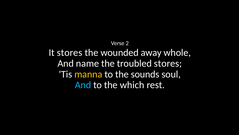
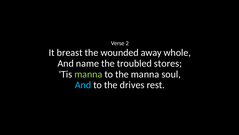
It stores: stores -> breast (70, 52)
manna colour: yellow -> light green (88, 74)
the sounds: sounds -> manna (145, 74)
which: which -> drives (132, 85)
